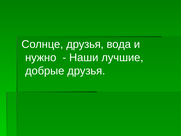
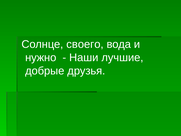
Солнце друзья: друзья -> своего (85, 44)
